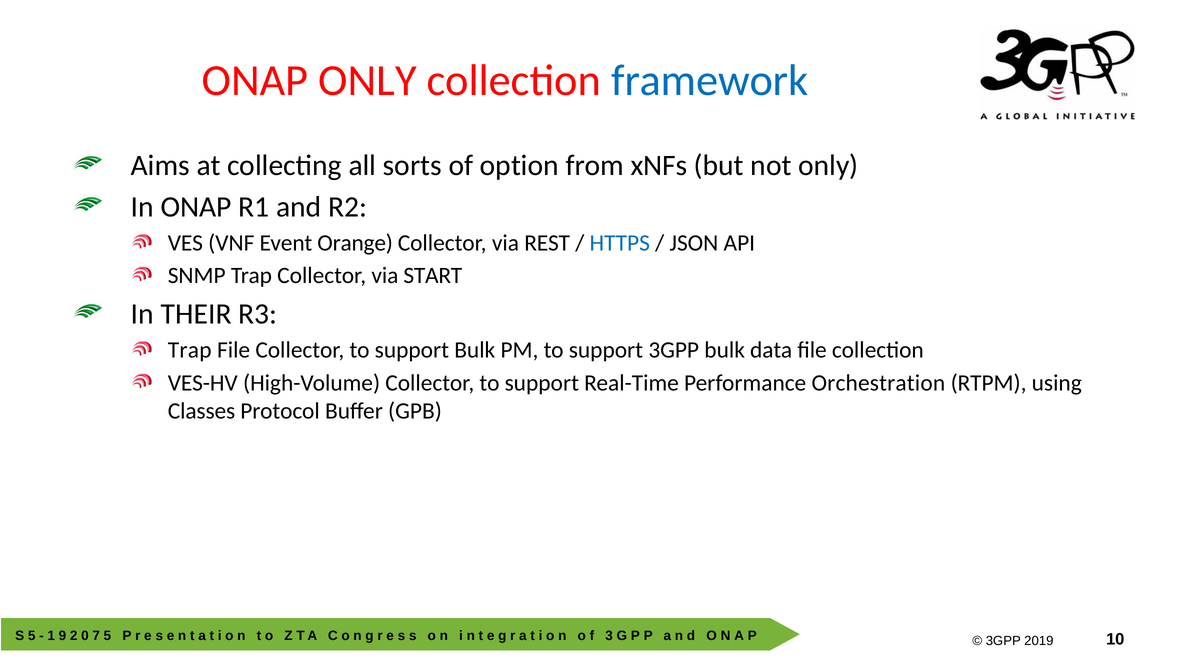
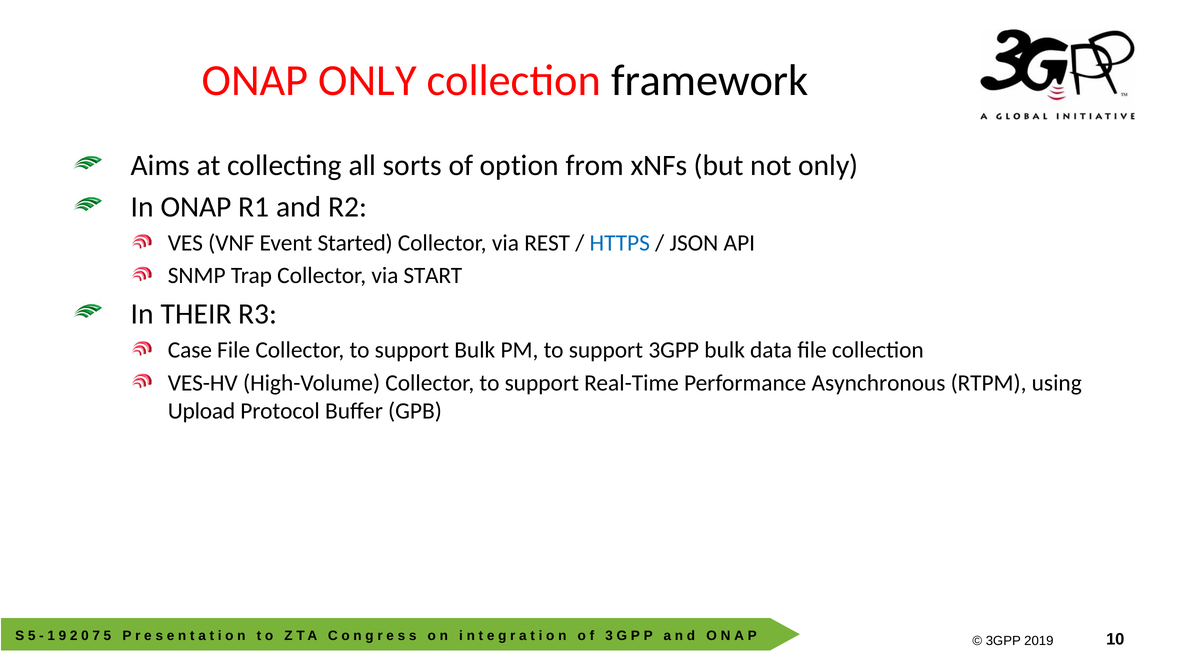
framework colour: blue -> black (710, 81)
Orange: Orange -> Started (355, 243)
Trap: Trap -> Case (190, 350)
Orchestration: Orchestration -> Asynchronous (878, 383)
Classes: Classes -> Upload (202, 411)
